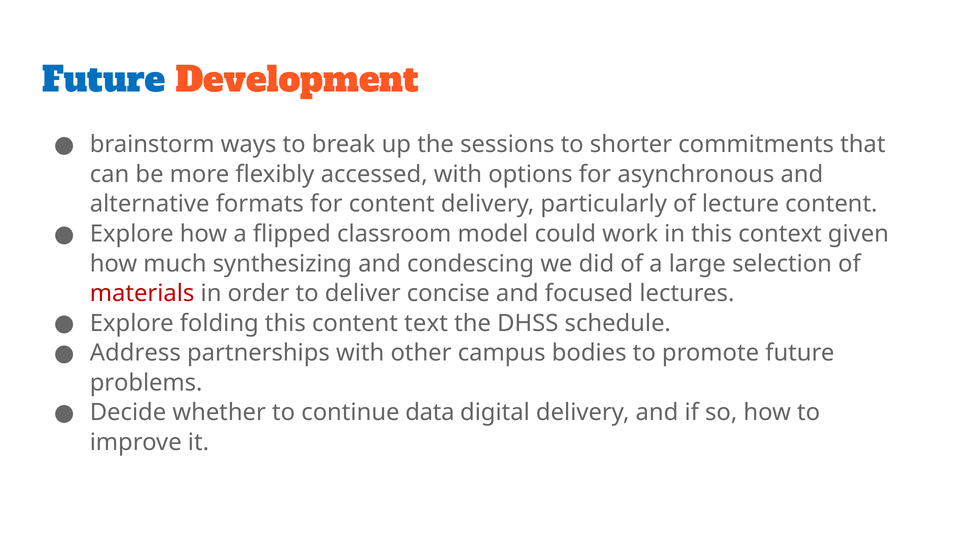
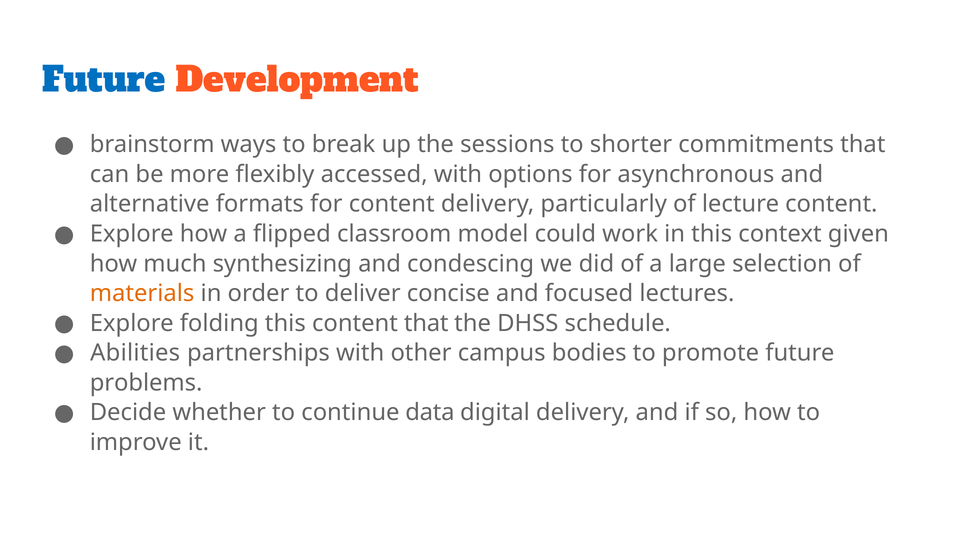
materials colour: red -> orange (142, 294)
content text: text -> that (426, 324)
Address: Address -> Abilities (135, 353)
